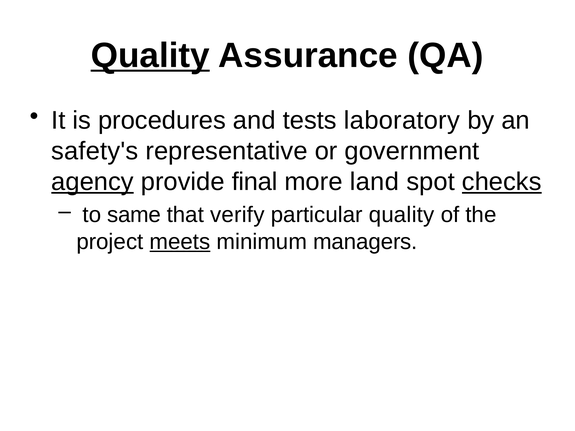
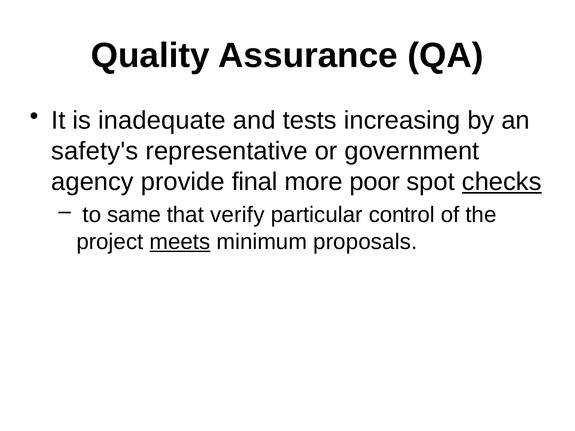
Quality underline: present -> none (150, 56)
procedures: procedures -> inadequate (162, 121)
laboratory: laboratory -> increasing (402, 121)
agency underline: present -> none (92, 182)
land: land -> poor (375, 182)
particular quality: quality -> control (402, 215)
managers: managers -> proposals (365, 242)
